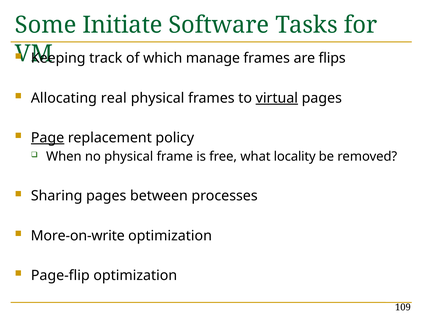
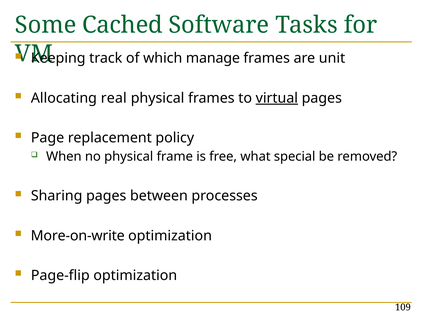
Initiate: Initiate -> Cached (122, 25)
flips: flips -> unit (332, 58)
Page underline: present -> none (48, 138)
locality: locality -> special (295, 156)
